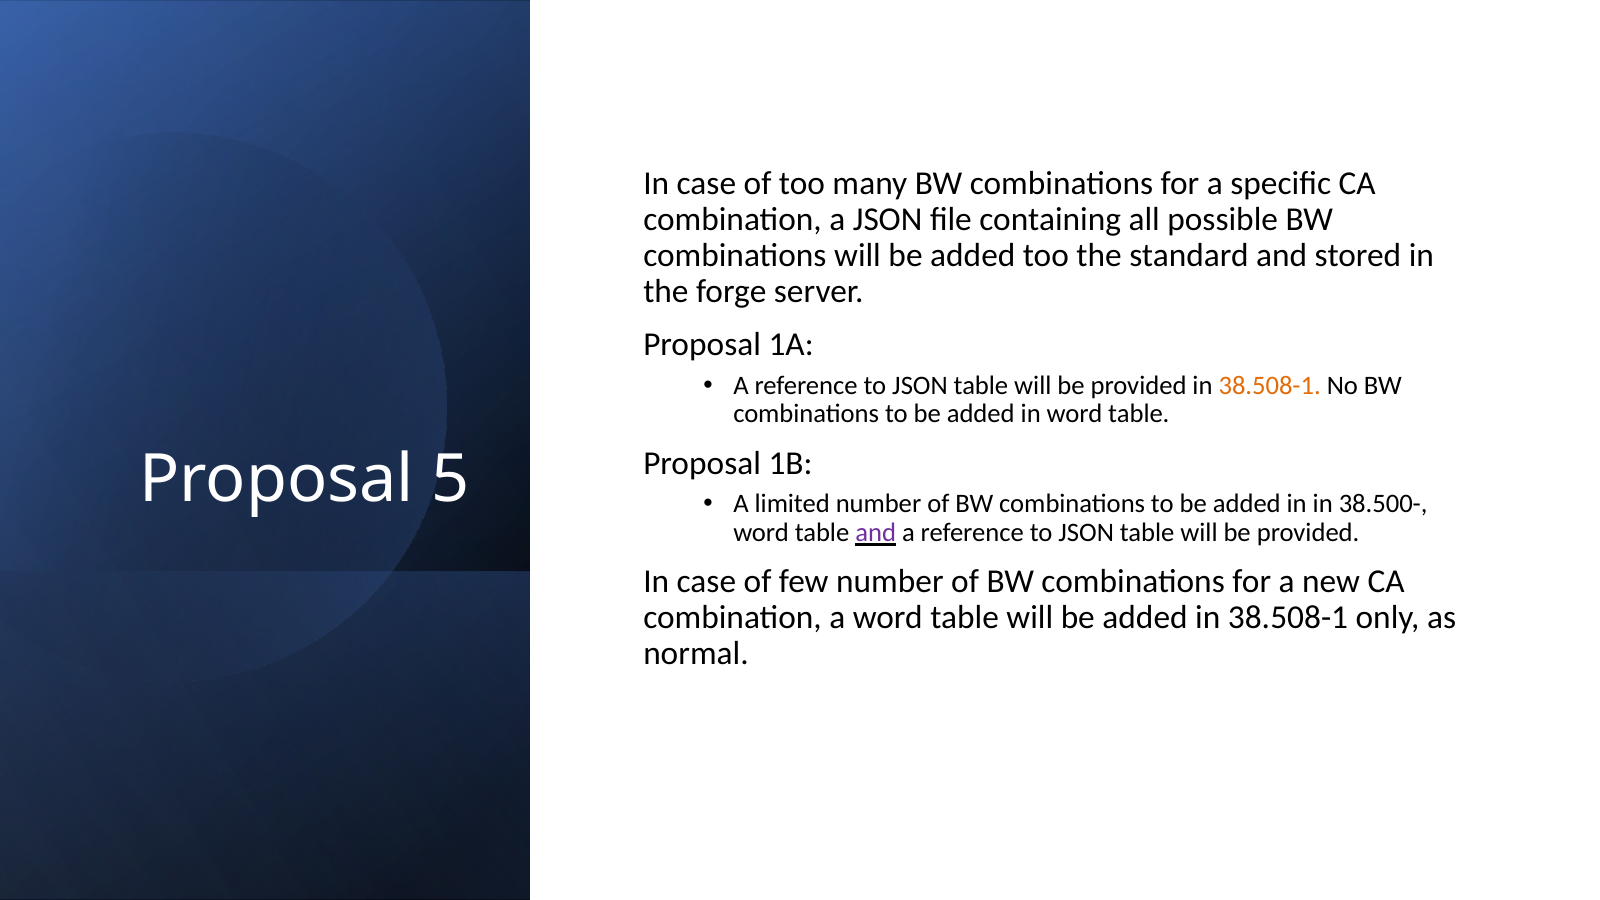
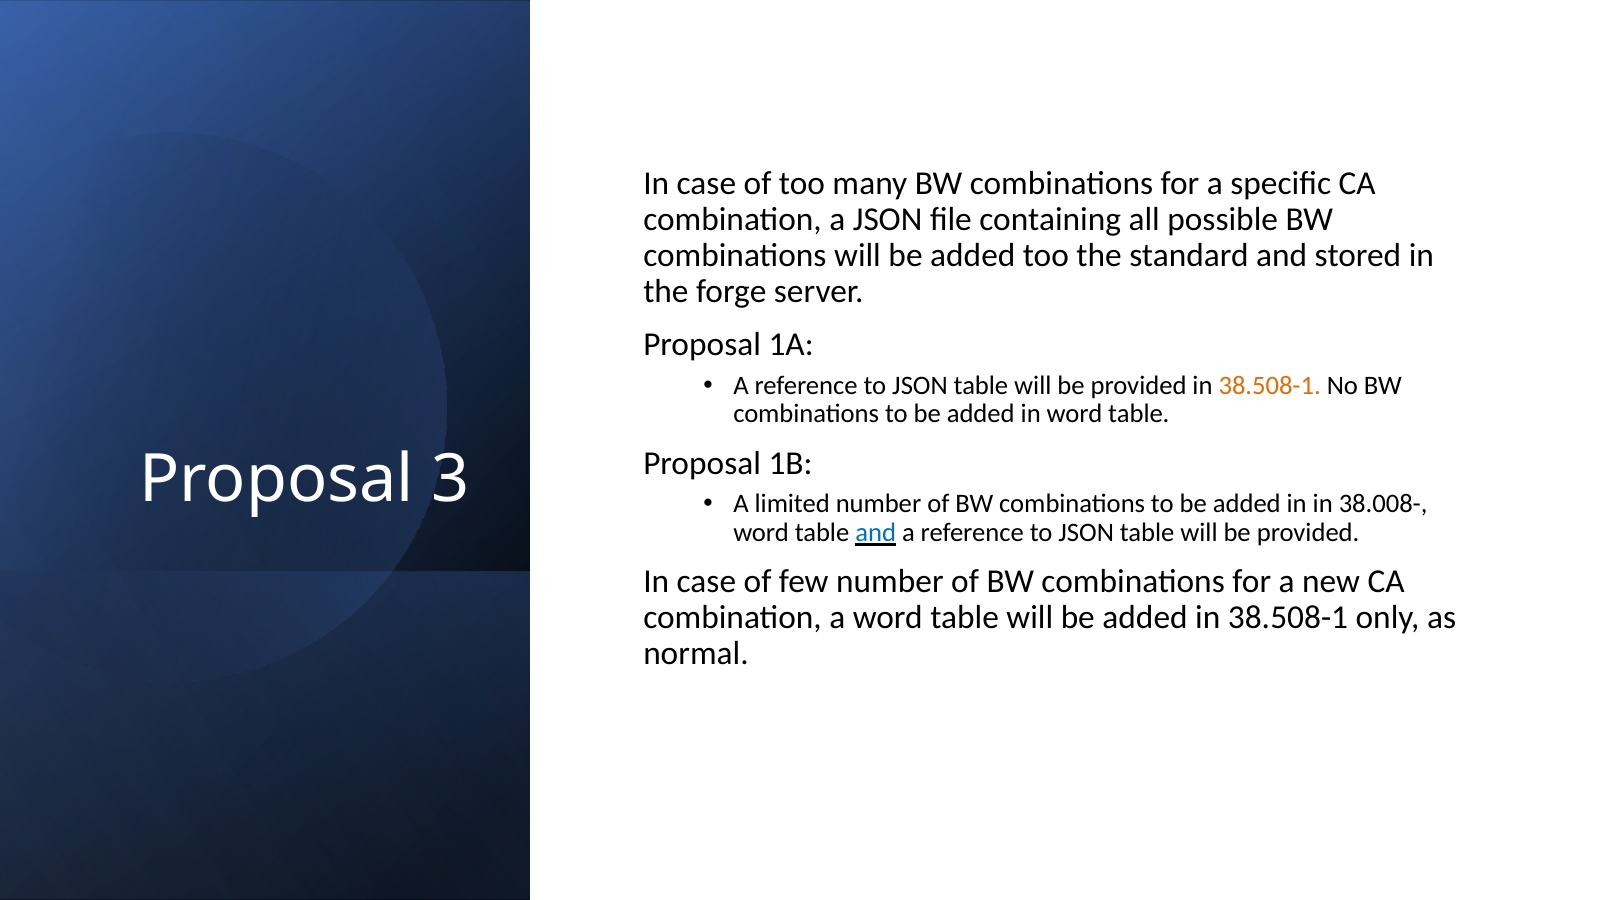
5: 5 -> 3 (450, 479)
38.500-: 38.500- -> 38.008- (1383, 504)
and colour: purple -> blue (876, 533)
